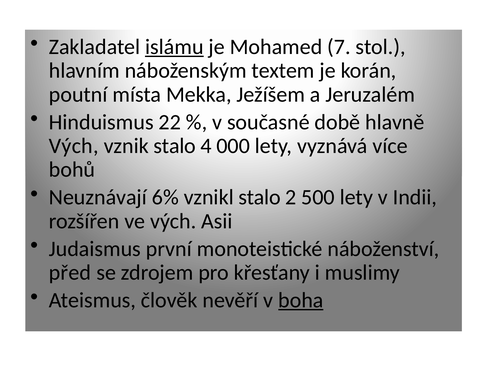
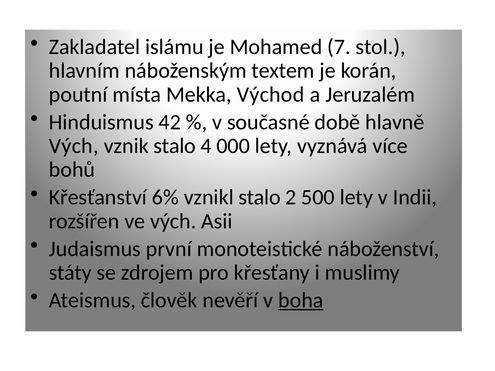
islámu underline: present -> none (174, 47)
Ježíšem: Ježíšem -> Východ (271, 95)
22: 22 -> 42 (170, 122)
Neuznávají: Neuznávají -> Křesťanství (98, 198)
před: před -> státy (70, 273)
